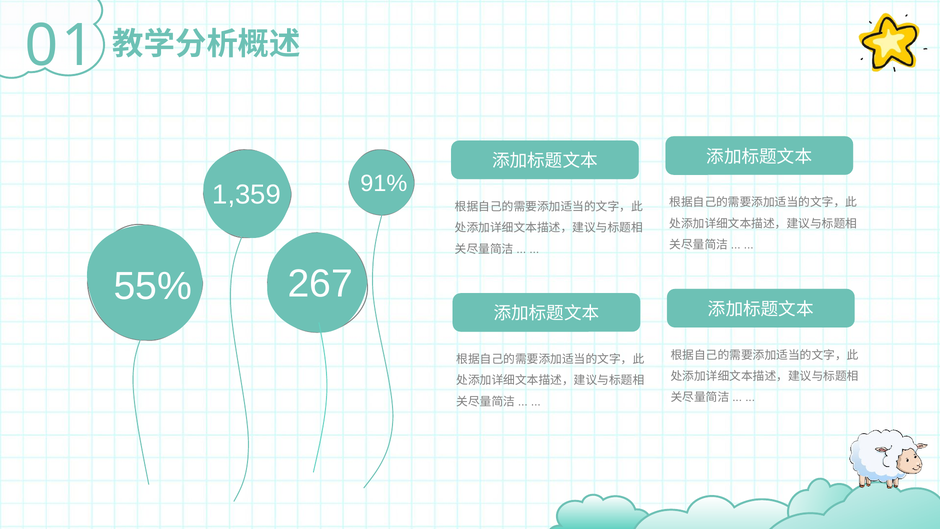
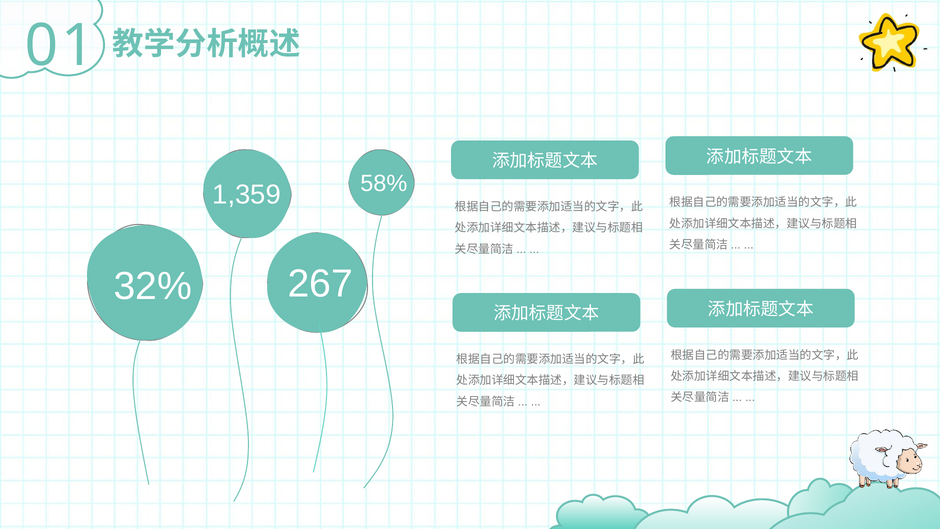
91%: 91% -> 58% (384, 183)
55%: 55% -> 32% (153, 286)
